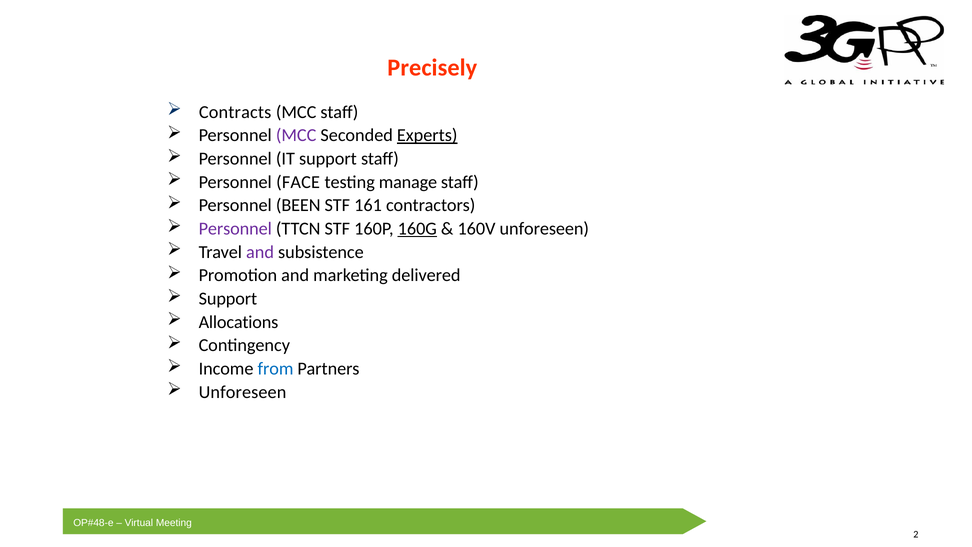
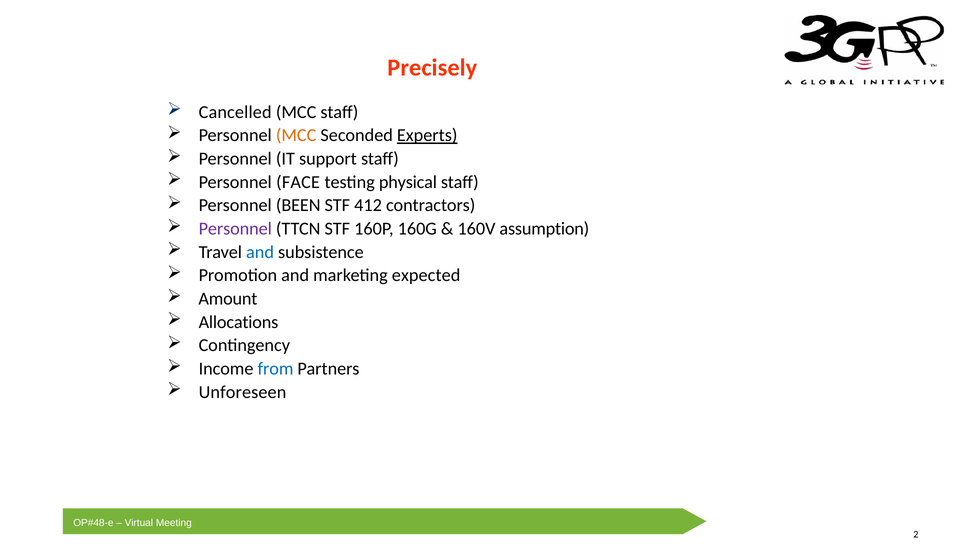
Contracts: Contracts -> Cancelled (235, 112)
MCC colour: purple -> orange (296, 135)
manage: manage -> physical (408, 182)
161: 161 -> 412 (368, 205)
160G underline: present -> none (417, 229)
160V unforeseen: unforeseen -> assumption (544, 229)
and colour: purple -> blue (260, 252)
delivered: delivered -> expected (426, 275)
Support: Support -> Amount (228, 299)
